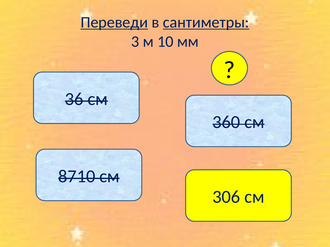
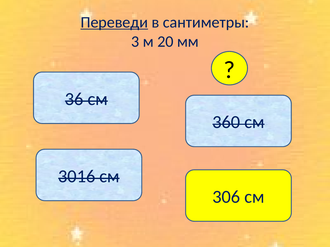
сантиметры underline: present -> none (206, 22)
10: 10 -> 20 (165, 42)
8710: 8710 -> 3016 (77, 177)
